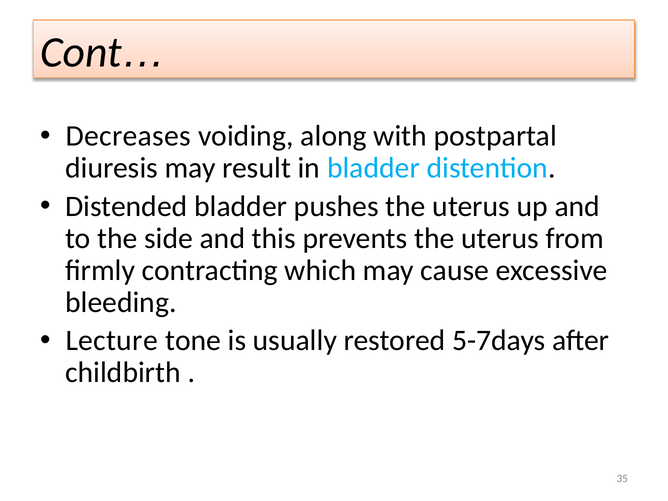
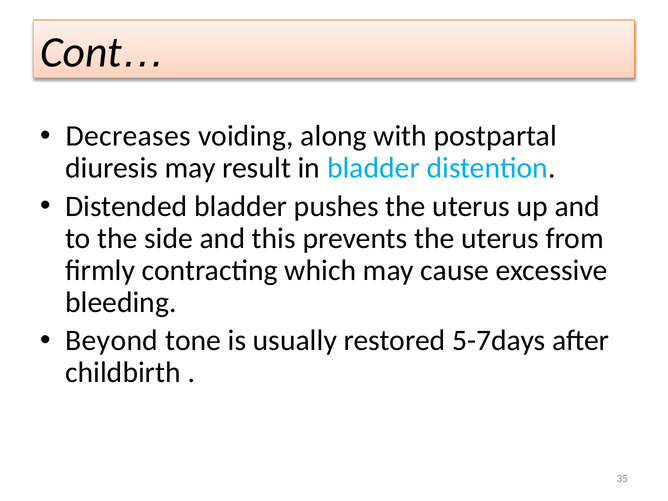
Lecture: Lecture -> Beyond (112, 341)
